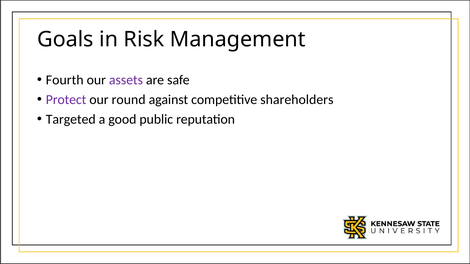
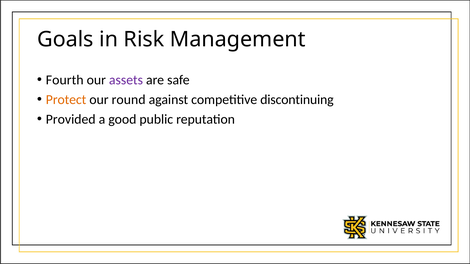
Protect colour: purple -> orange (66, 100)
shareholders: shareholders -> discontinuing (297, 100)
Targeted: Targeted -> Provided (71, 119)
